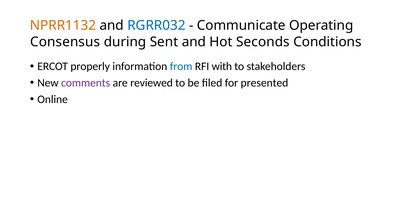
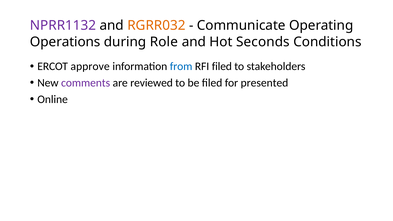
NPRR1132 colour: orange -> purple (63, 25)
RGRR032 colour: blue -> orange (156, 25)
Consensus: Consensus -> Operations (65, 42)
Sent: Sent -> Role (164, 42)
properly: properly -> approve (90, 66)
RFI with: with -> filed (222, 66)
